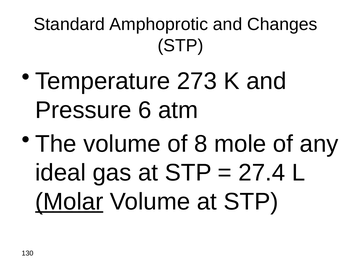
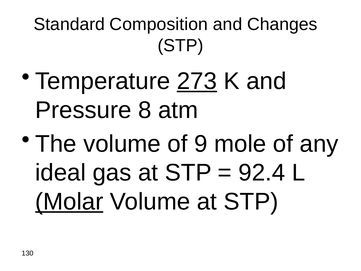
Amphoprotic: Amphoprotic -> Composition (159, 24)
273 underline: none -> present (197, 81)
6: 6 -> 8 (145, 110)
8: 8 -> 9 (201, 144)
27.4: 27.4 -> 92.4 (262, 173)
